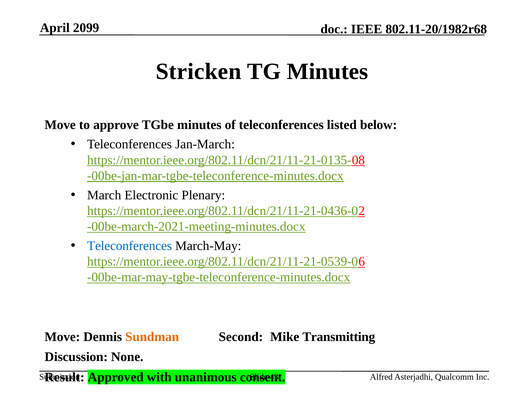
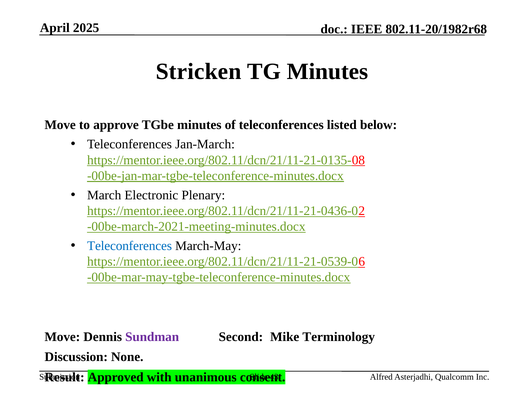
2099: 2099 -> 2025 (86, 28)
Sundman colour: orange -> purple (152, 337)
Transmitting: Transmitting -> Terminology (339, 337)
